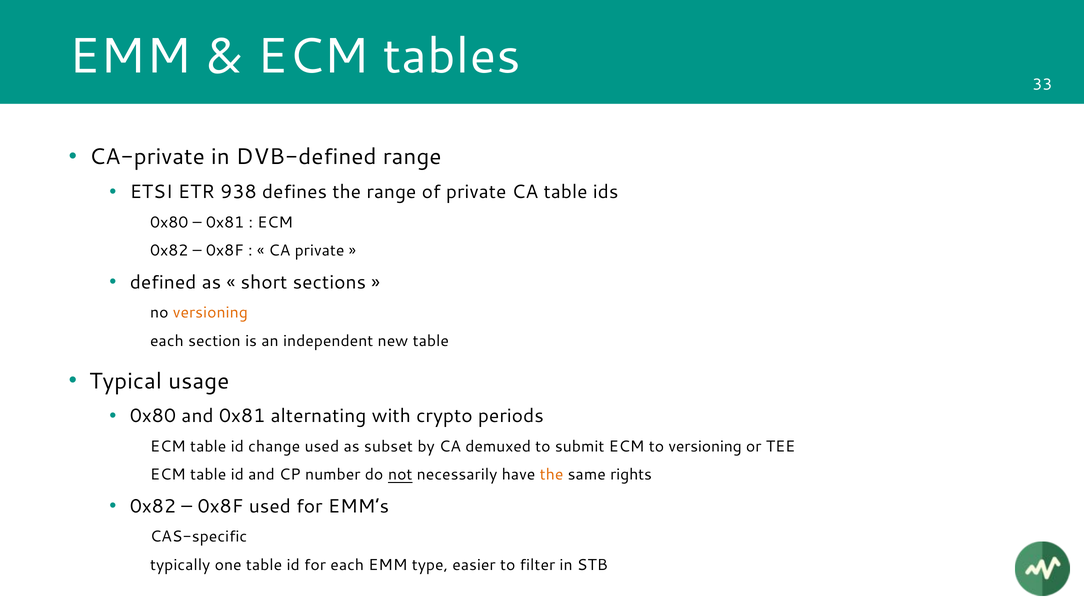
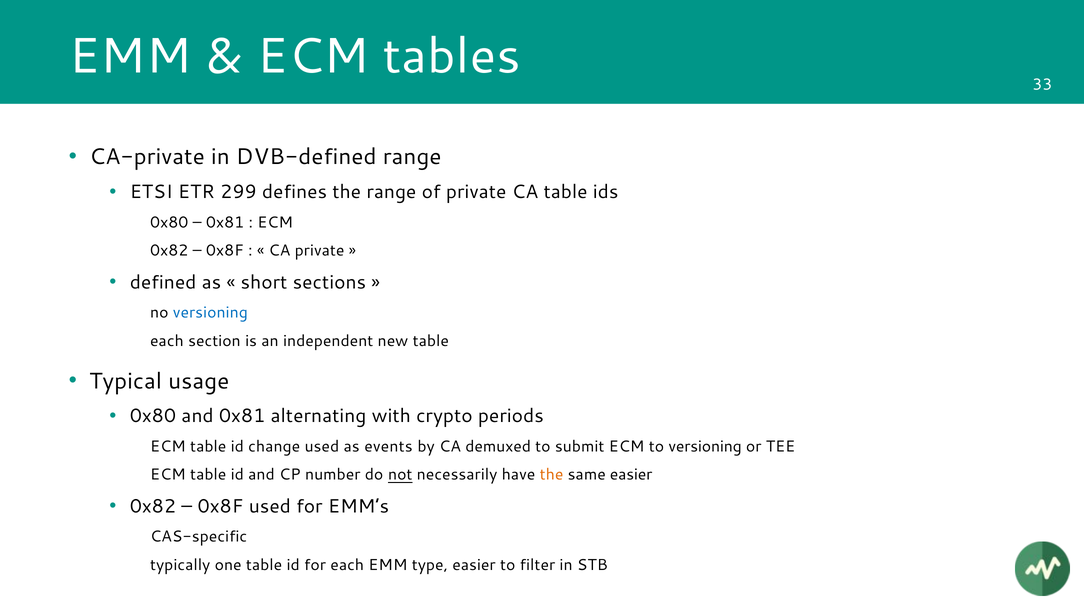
938: 938 -> 299 (238, 192)
versioning colour: orange -> blue (210, 312)
subset: subset -> events (388, 446)
same rights: rights -> easier (631, 475)
